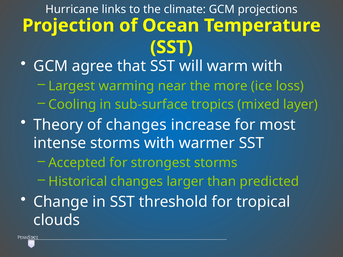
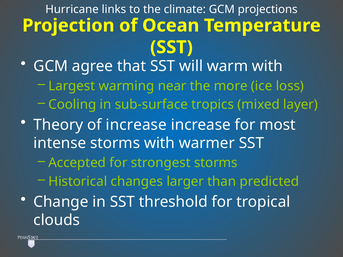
of changes: changes -> increase (136, 125)
